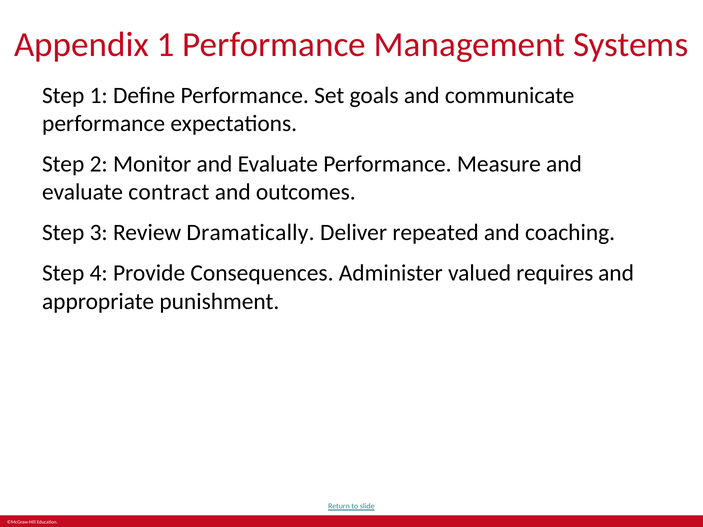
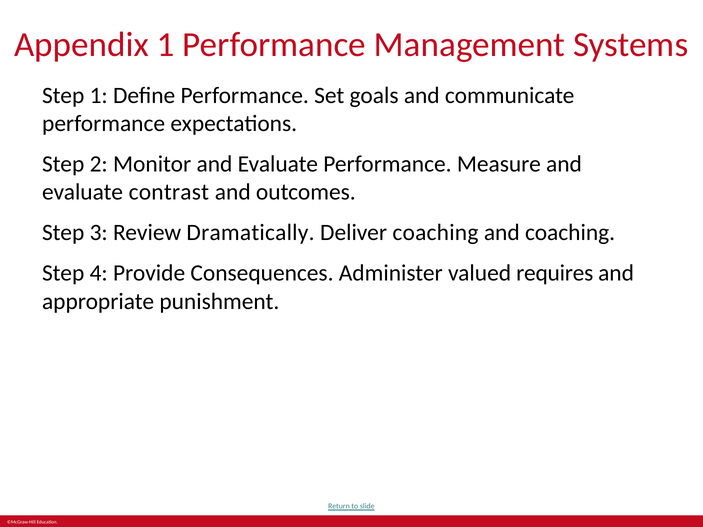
contract: contract -> contrast (169, 192)
Deliver repeated: repeated -> coaching (435, 233)
